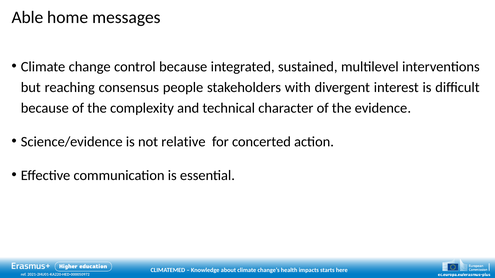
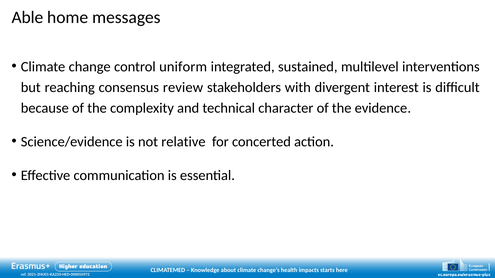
control because: because -> uniform (183, 67)
people: people -> review (183, 88)
